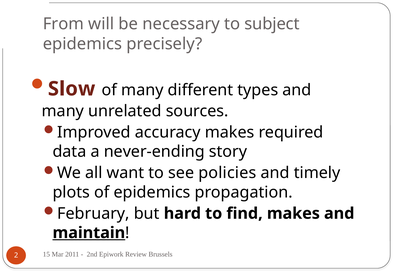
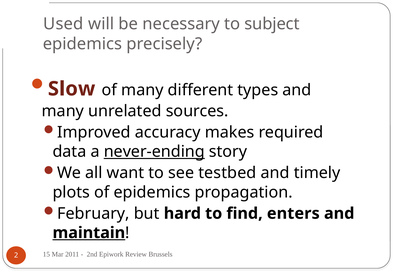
From: From -> Used (63, 24)
never-ending underline: none -> present (154, 152)
policies: policies -> testbed (227, 173)
find makes: makes -> enters (293, 214)
